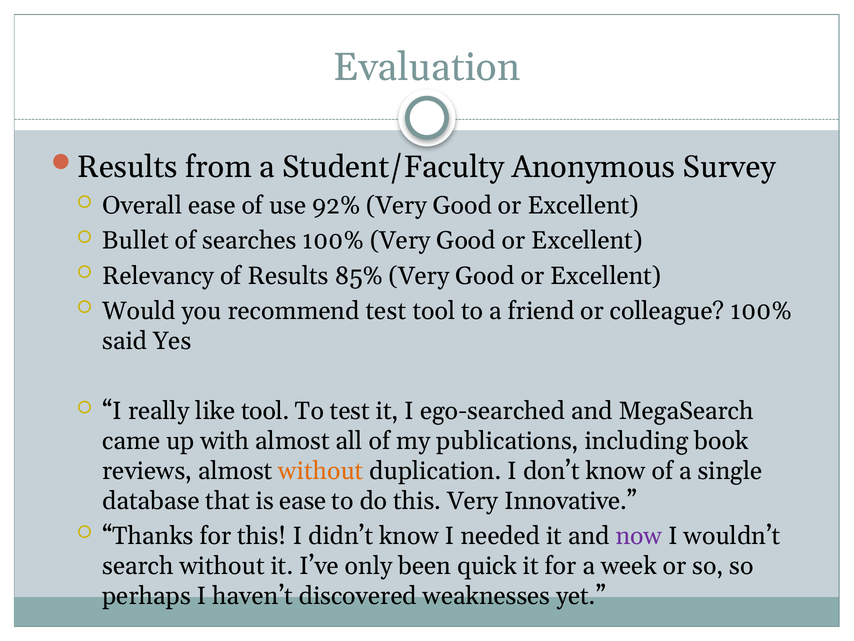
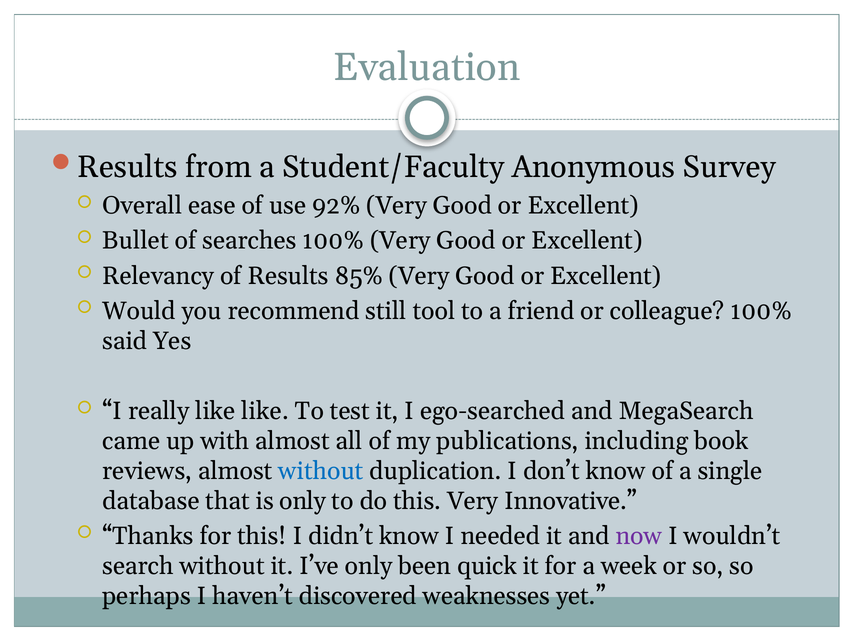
recommend test: test -> still (386, 311)
like tool: tool -> like (265, 411)
without colour: orange -> blue (321, 471)
is ease: ease -> only (303, 500)
